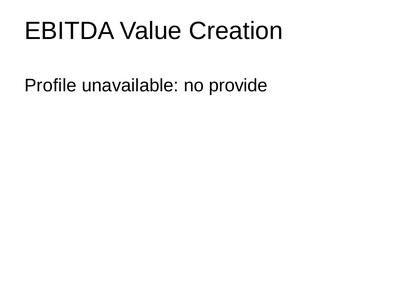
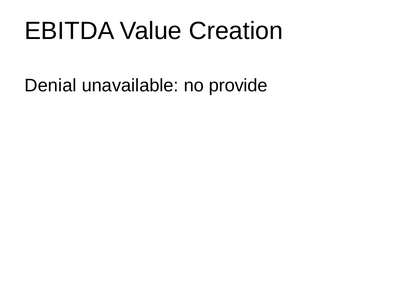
Profile: Profile -> Denial (51, 86)
